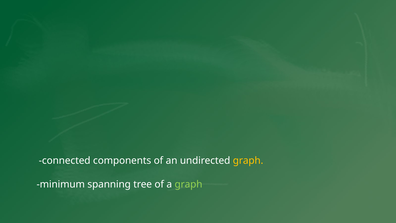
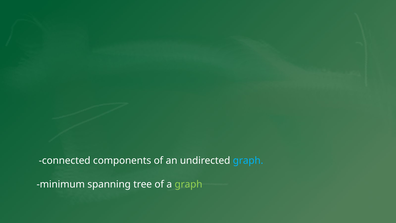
graph colour: yellow -> light blue (248, 160)
